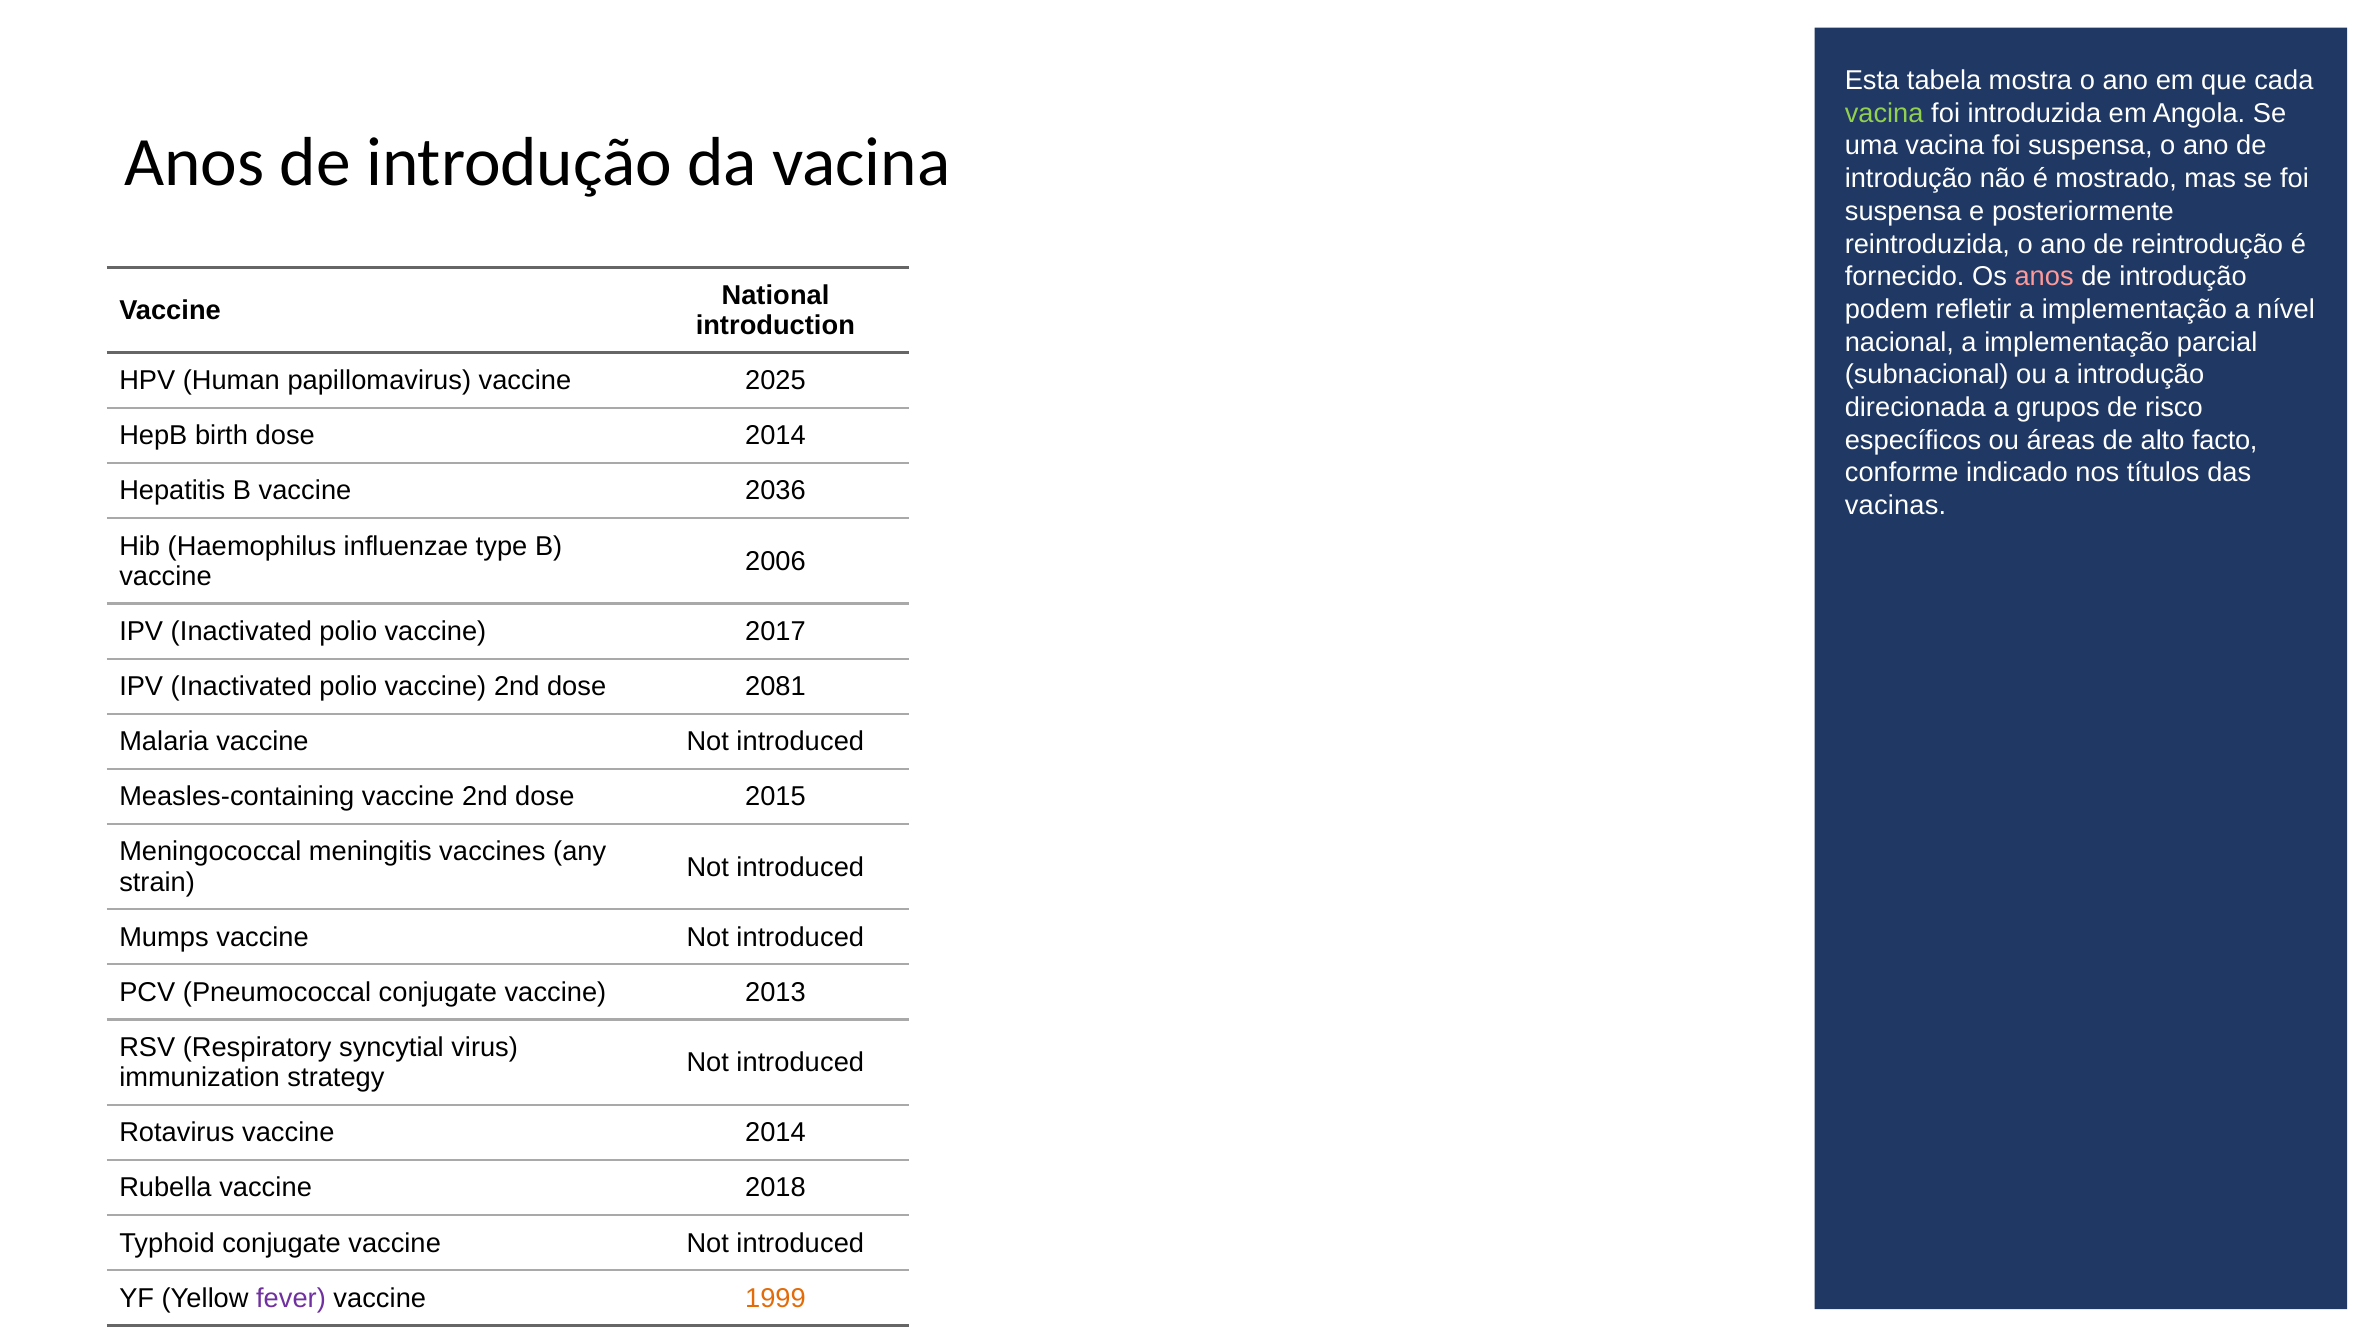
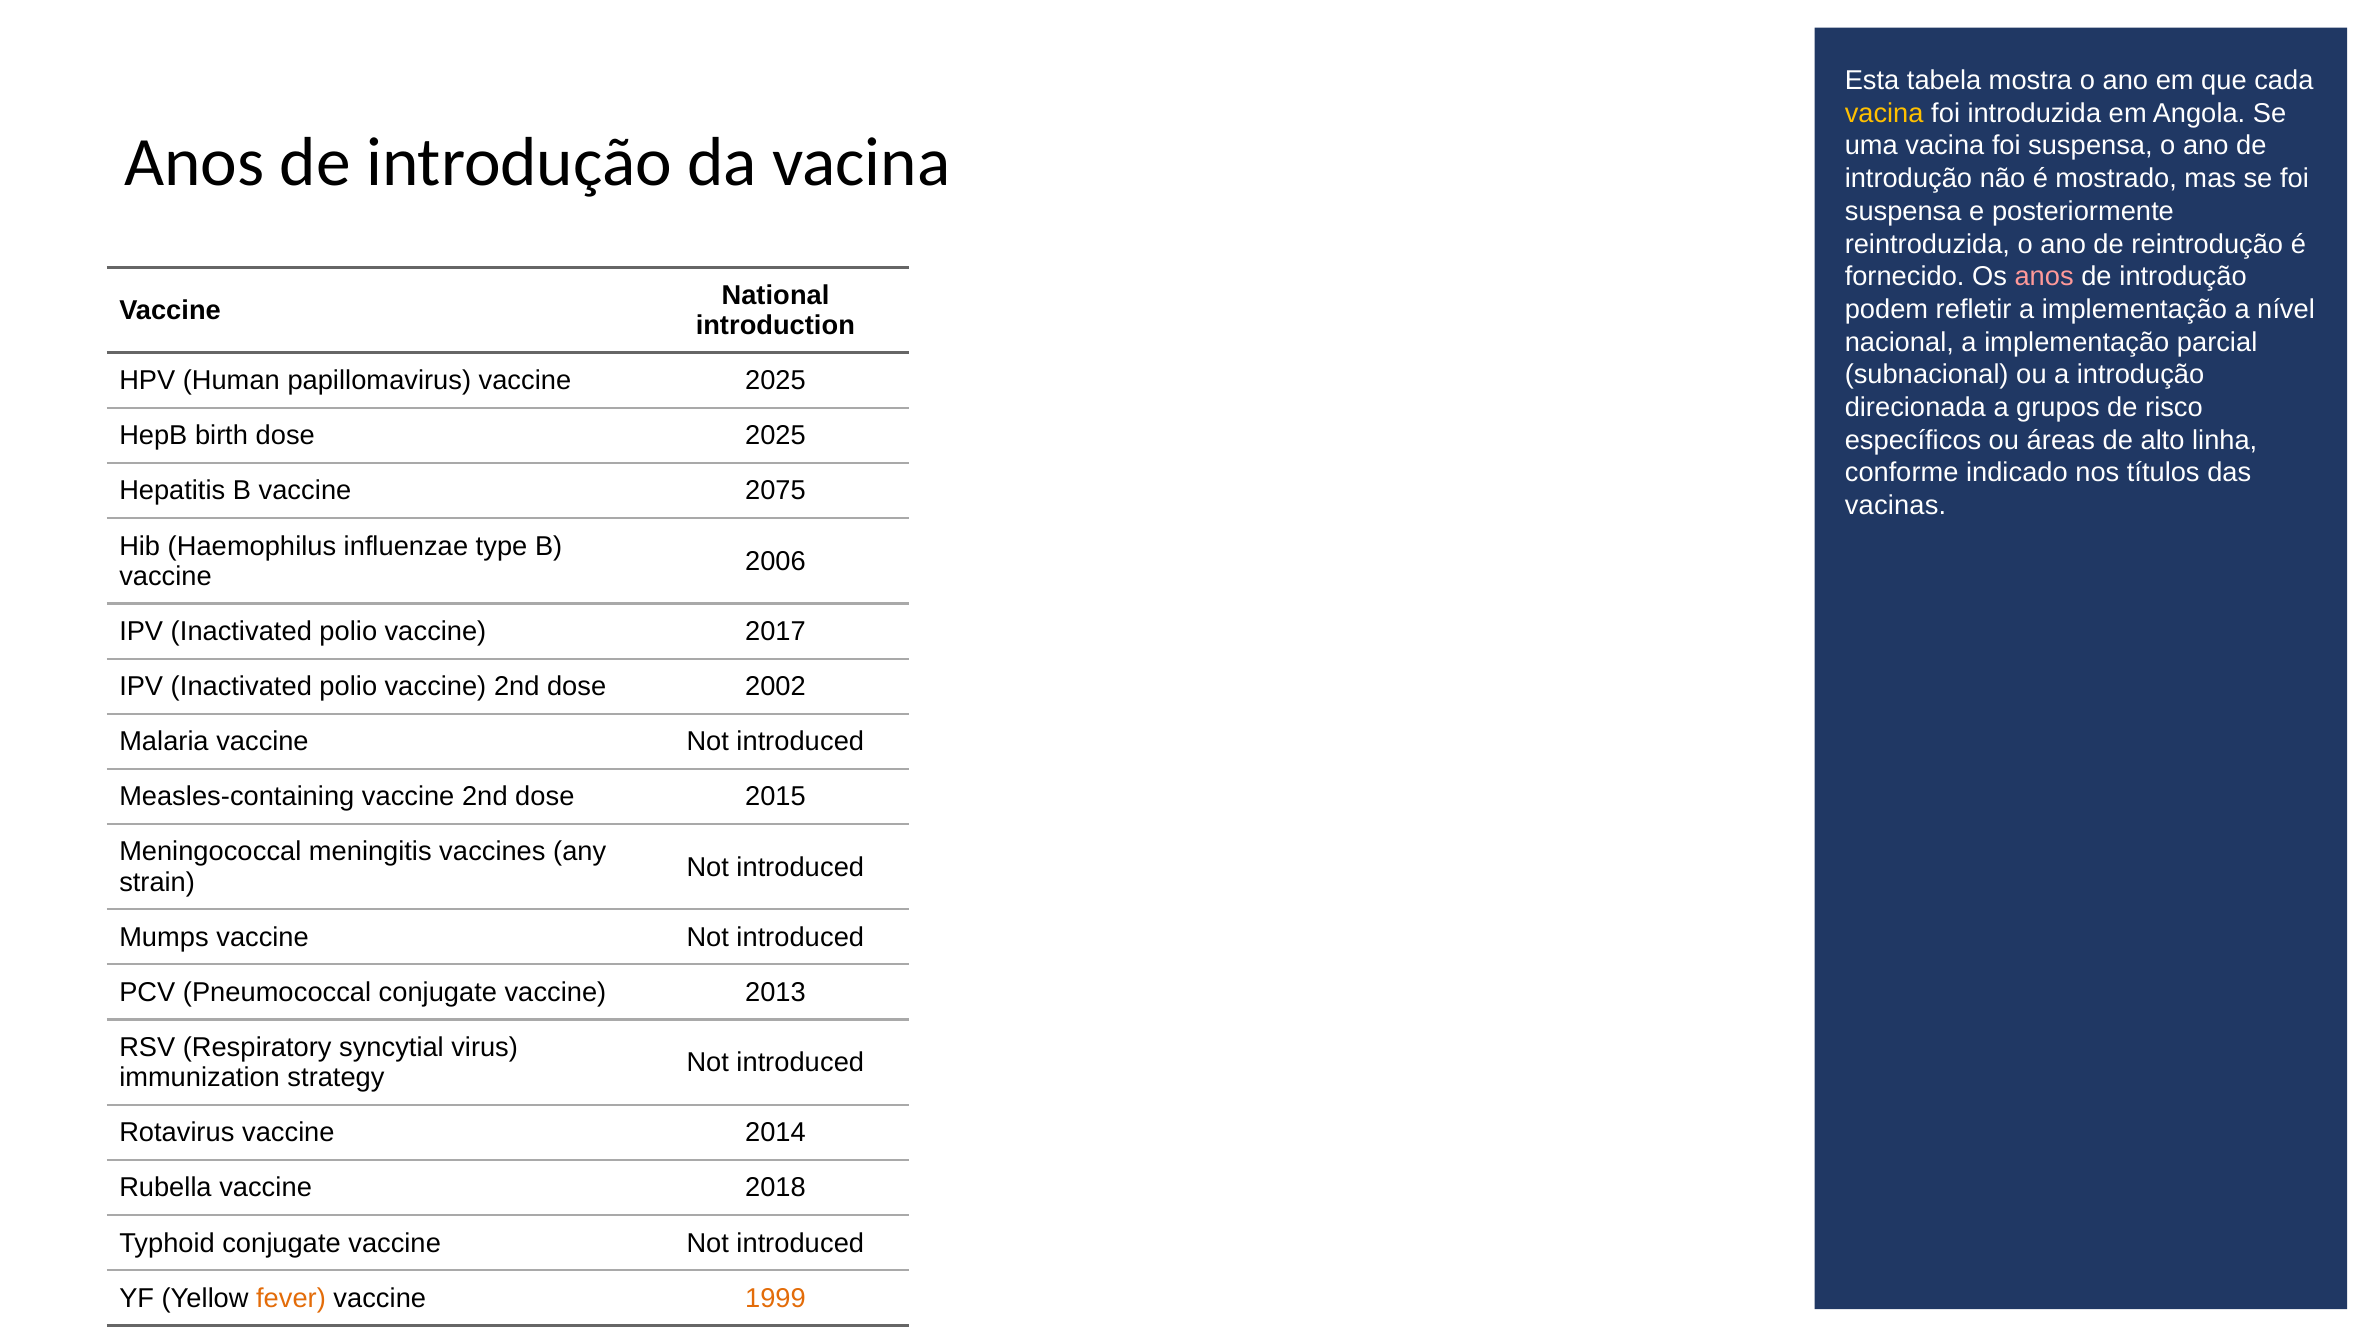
vacina colour: light green -> yellow (1884, 113)
dose 2014: 2014 -> 2025 (775, 436)
facto: facto -> linha (2225, 440)
2036: 2036 -> 2075 (775, 491)
2081: 2081 -> 2002 (775, 687)
fever colour: purple -> orange (291, 1298)
